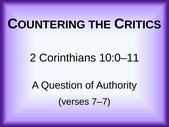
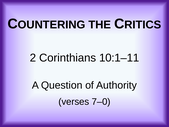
10:0–11: 10:0–11 -> 10:1–11 (119, 58)
7–7: 7–7 -> 7–0 (101, 102)
